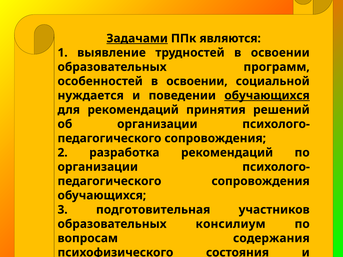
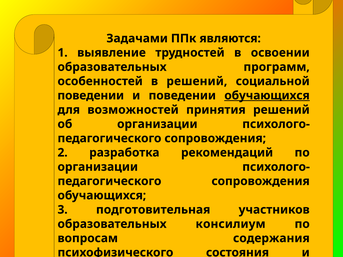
Задачами underline: present -> none (137, 38)
особенностей в освоении: освоении -> решений (197, 81)
нуждается: нуждается -> поведении (91, 96)
для рекомендаций: рекомендаций -> возможностей (133, 110)
